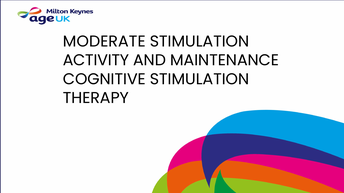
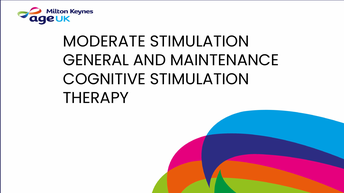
ACTIVITY: ACTIVITY -> GENERAL (96, 60)
